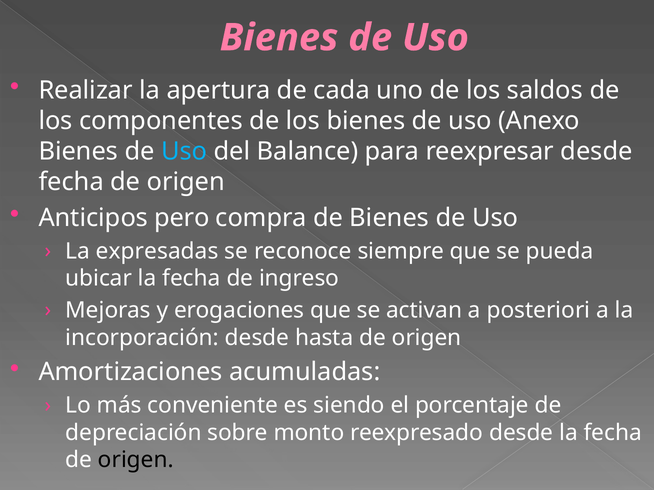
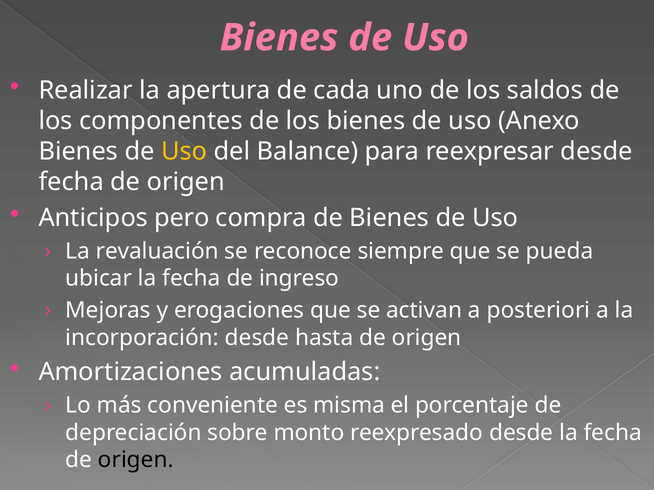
Uso colour: light blue -> yellow (184, 152)
expresadas: expresadas -> revaluación (157, 252)
siendo: siendo -> misma (349, 406)
